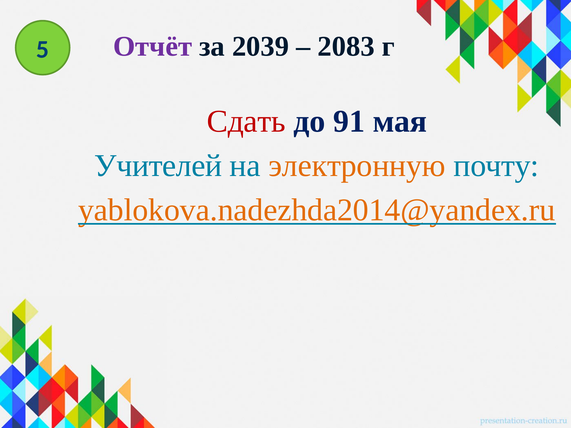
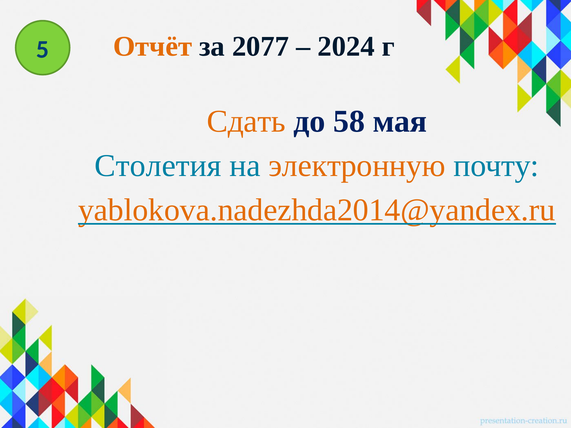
Отчёт colour: purple -> orange (153, 47)
2039: 2039 -> 2077 (261, 47)
2083: 2083 -> 2024 (346, 47)
Сдать colour: red -> orange (246, 121)
91: 91 -> 58 (349, 121)
Учителей: Учителей -> Столетия (158, 166)
